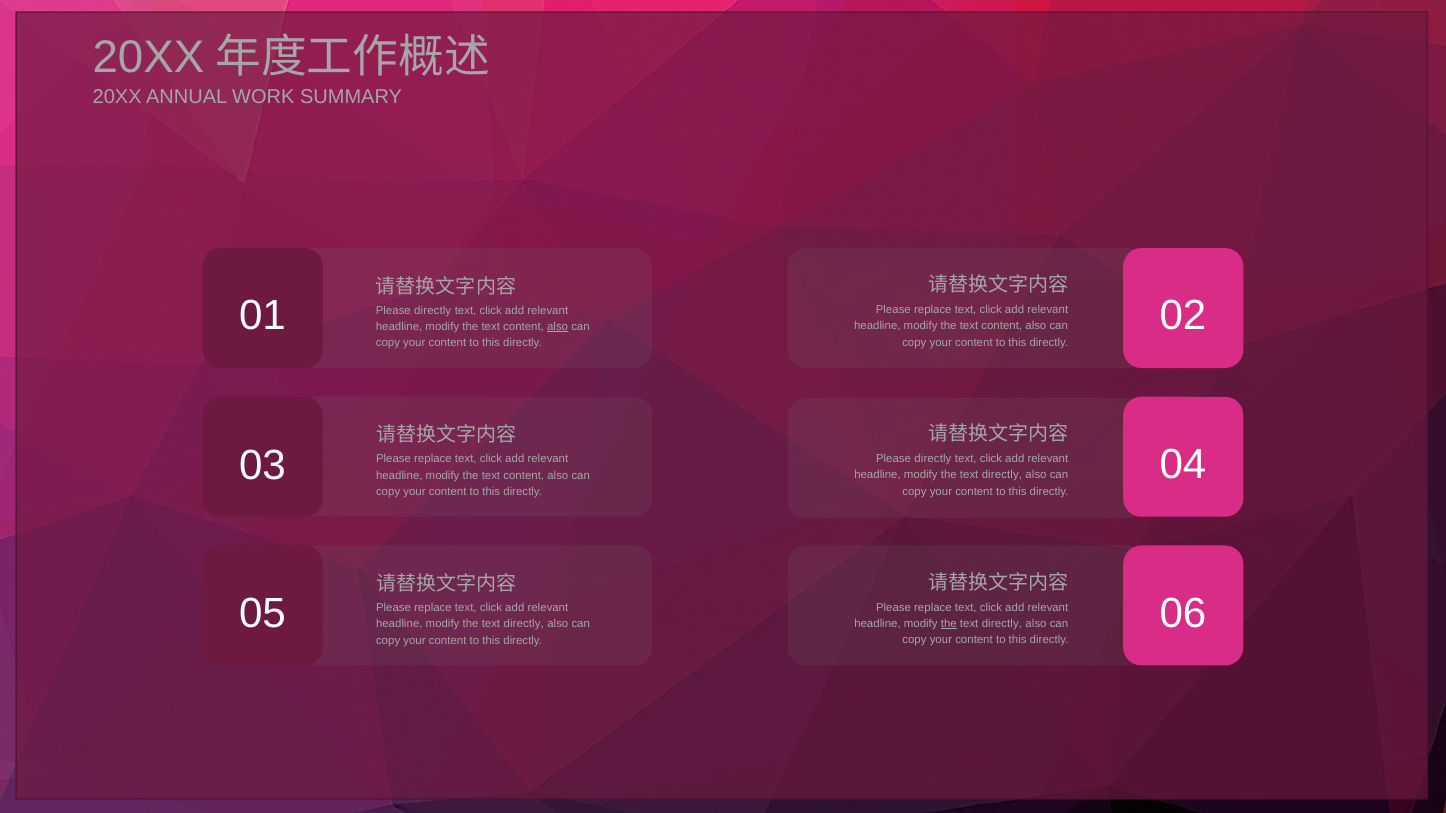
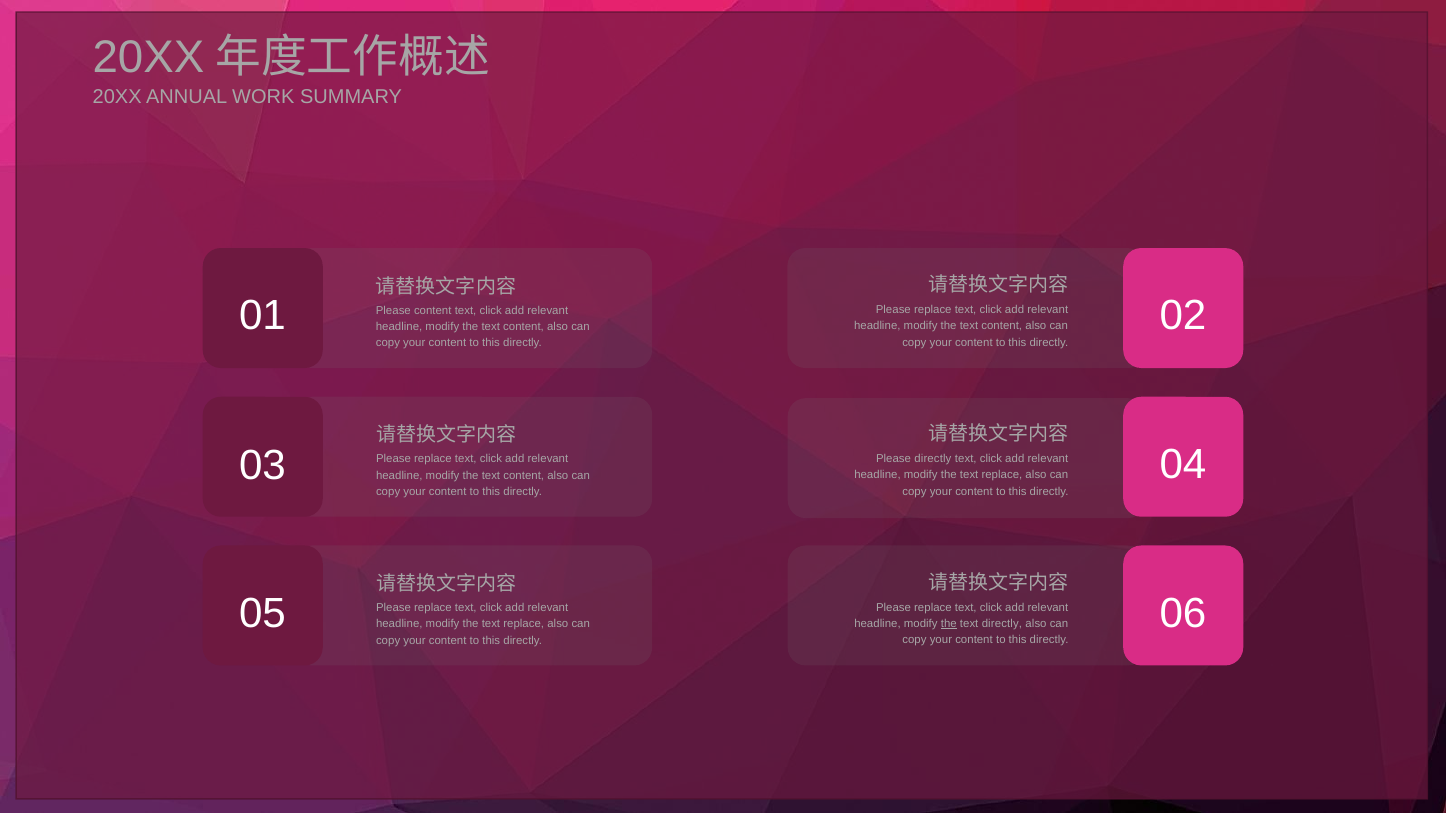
directly: directly -> content (433, 311)
also underline: present -> none (558, 327)
directly: directly -> replace (1002, 475)
directly: directly -> replace (524, 624)
